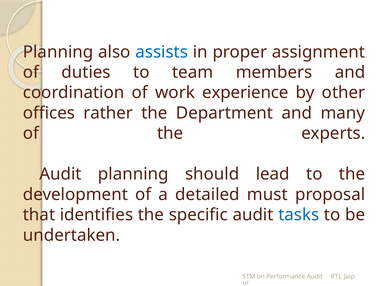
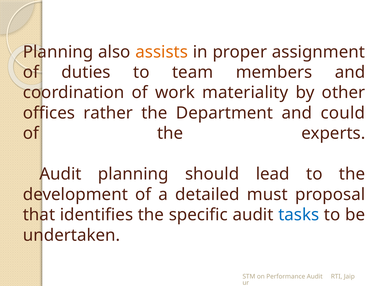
assists colour: blue -> orange (162, 52)
experience: experience -> materiality (245, 93)
many: many -> could (343, 113)
